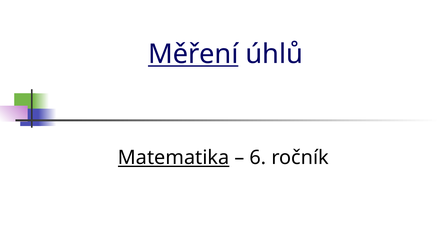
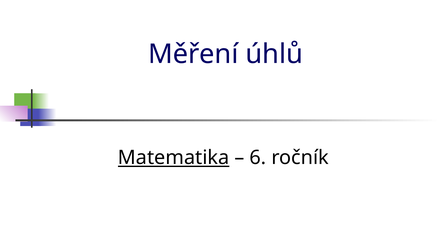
Měření underline: present -> none (193, 54)
